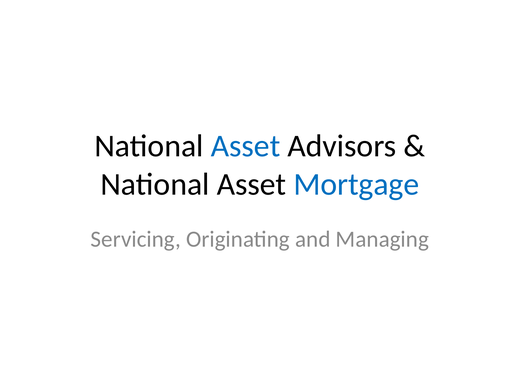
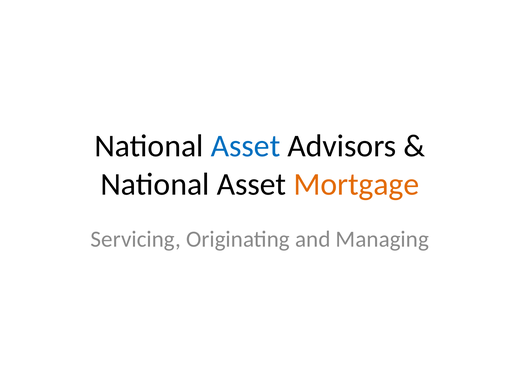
Mortgage colour: blue -> orange (356, 184)
